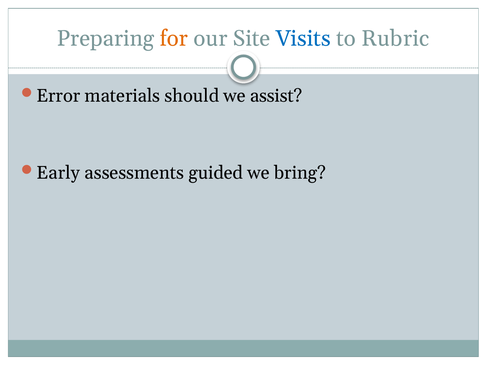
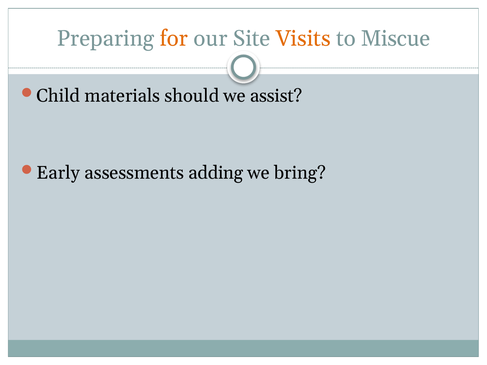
Visits colour: blue -> orange (303, 38)
Rubric: Rubric -> Miscue (396, 38)
Error: Error -> Child (58, 96)
guided: guided -> adding (216, 173)
